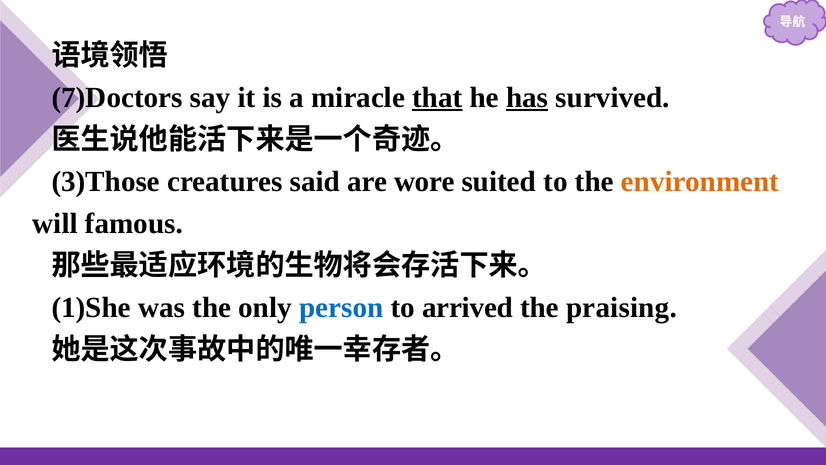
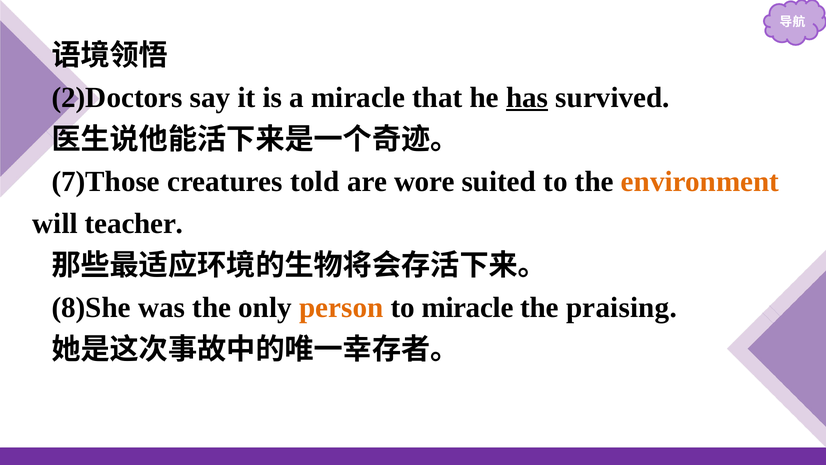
7)Doctors: 7)Doctors -> 2)Doctors (117, 97)
that underline: present -> none (437, 97)
3)Those: 3)Those -> 7)Those (106, 181)
said: said -> told (315, 181)
famous: famous -> teacher (134, 223)
1)She: 1)She -> 8)She (91, 307)
person colour: blue -> orange (341, 307)
to arrived: arrived -> miracle (468, 307)
